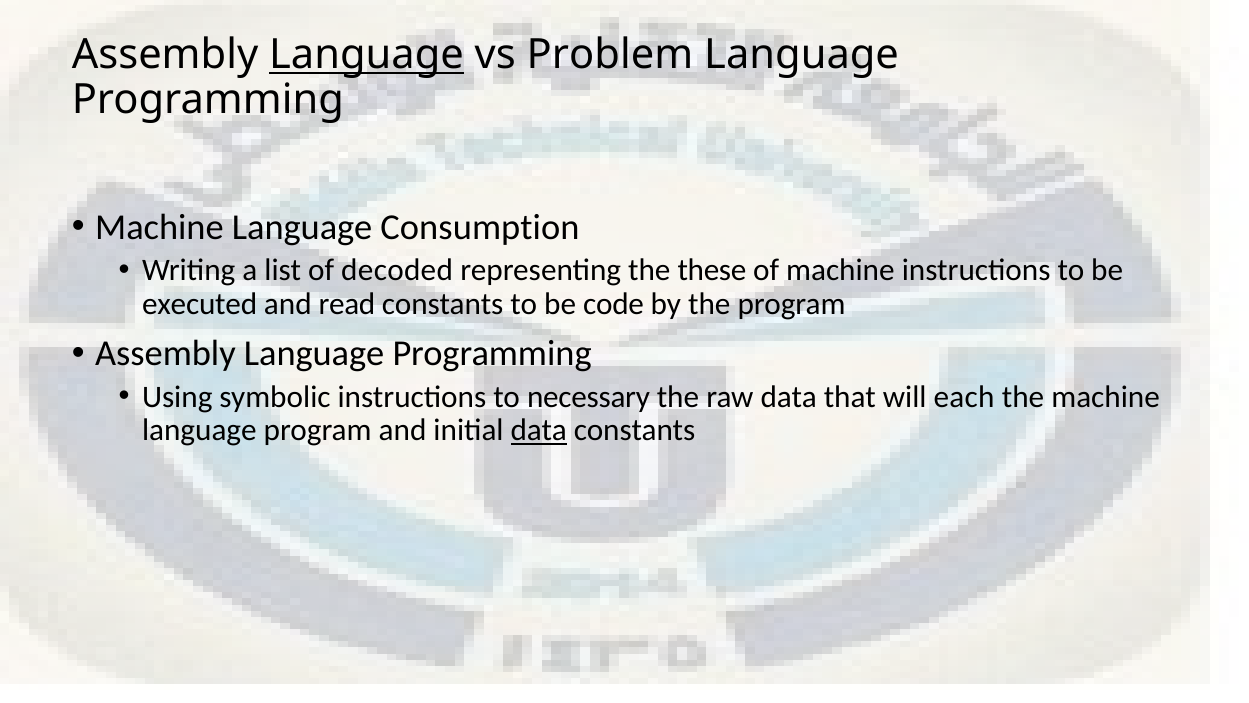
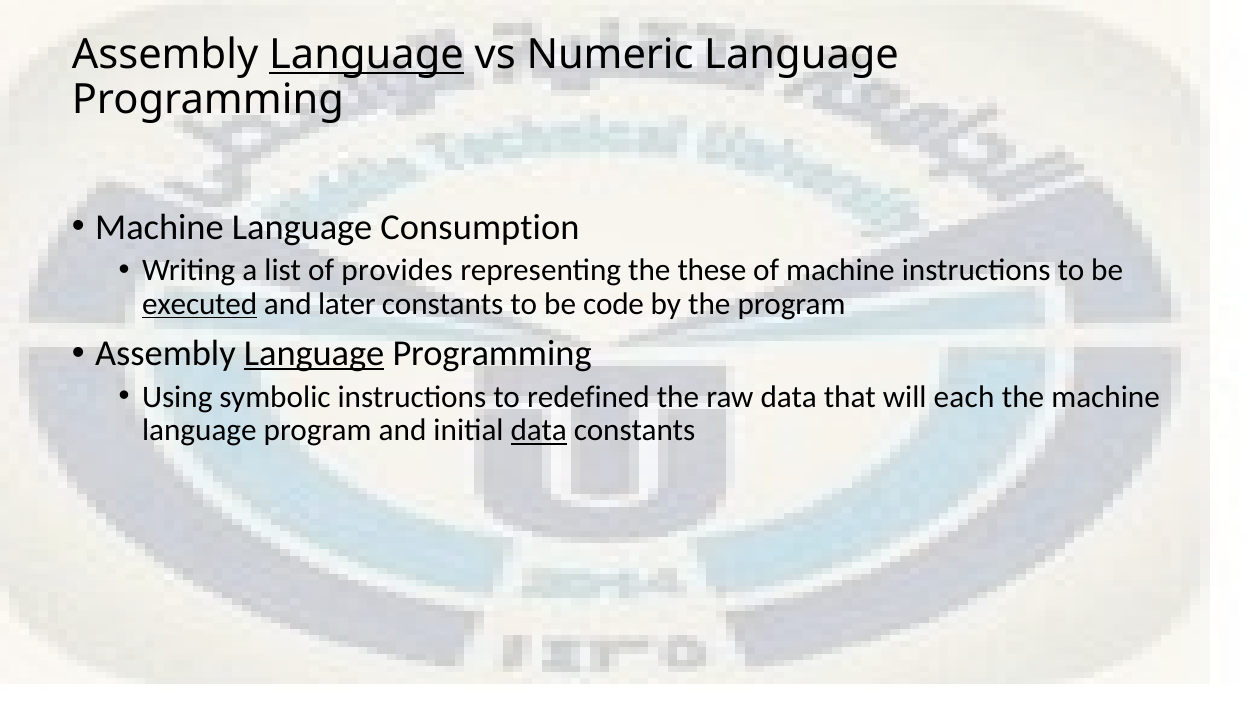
Problem: Problem -> Numeric (610, 55)
decoded: decoded -> provides (397, 270)
executed underline: none -> present (200, 304)
read: read -> later (347, 304)
Language underline: none -> present (314, 353)
necessary: necessary -> redefined (588, 396)
